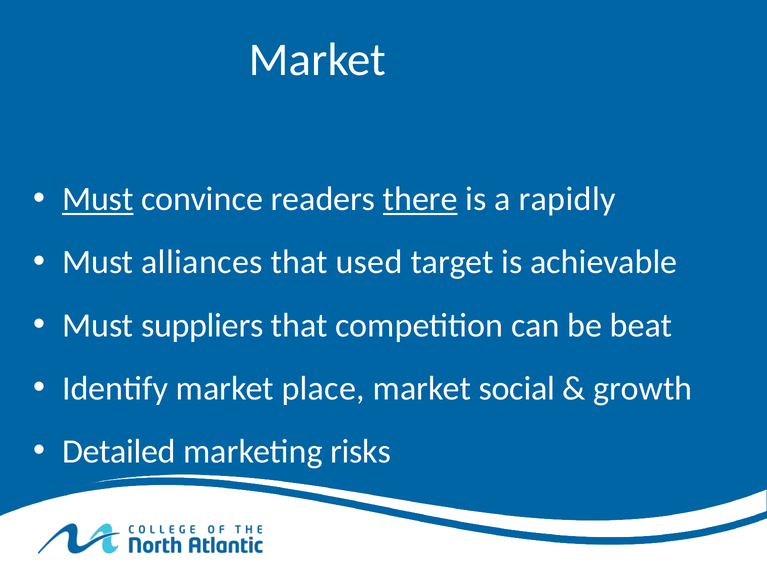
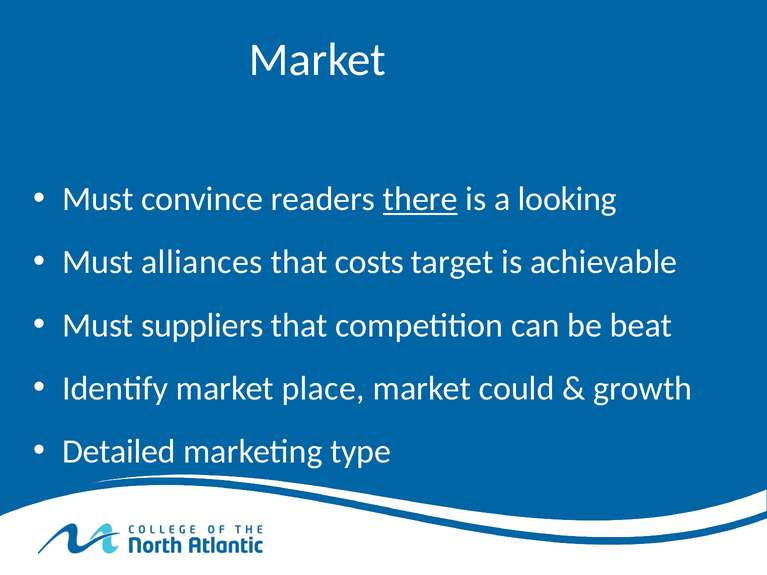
Must underline: present -> none (98, 199)
rapidly: rapidly -> looking (567, 199)
used: used -> costs (369, 262)
social: social -> could (517, 388)
risks: risks -> type (361, 452)
